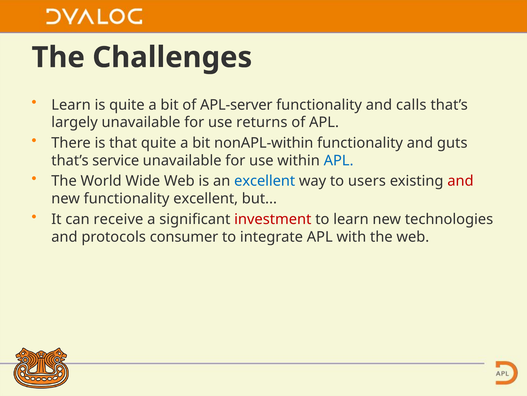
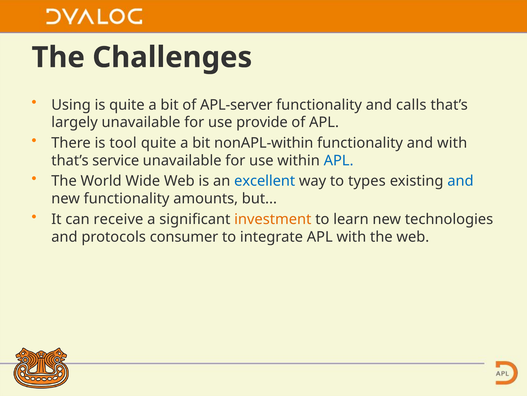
Learn: Learn -> Using (71, 105)
returns: returns -> provide (262, 122)
that: that -> tool (123, 143)
and guts: guts -> with (452, 143)
users: users -> types (367, 181)
and colour: red -> blue (460, 181)
functionality excellent: excellent -> amounts (206, 198)
investment colour: red -> orange (273, 219)
